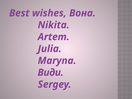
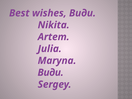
wishes Вона: Вона -> Види (82, 13)
